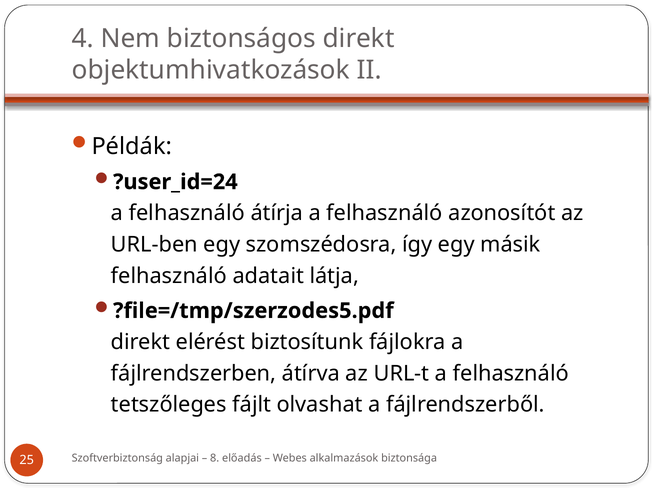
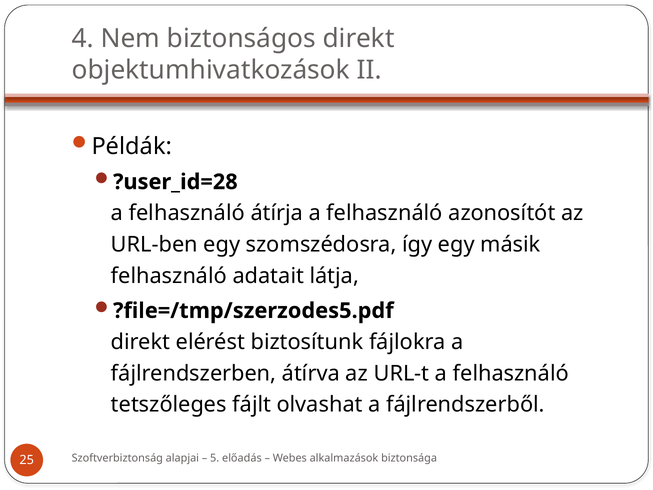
?user_id=24: ?user_id=24 -> ?user_id=28 (175, 182)
8: 8 -> 5 (215, 458)
